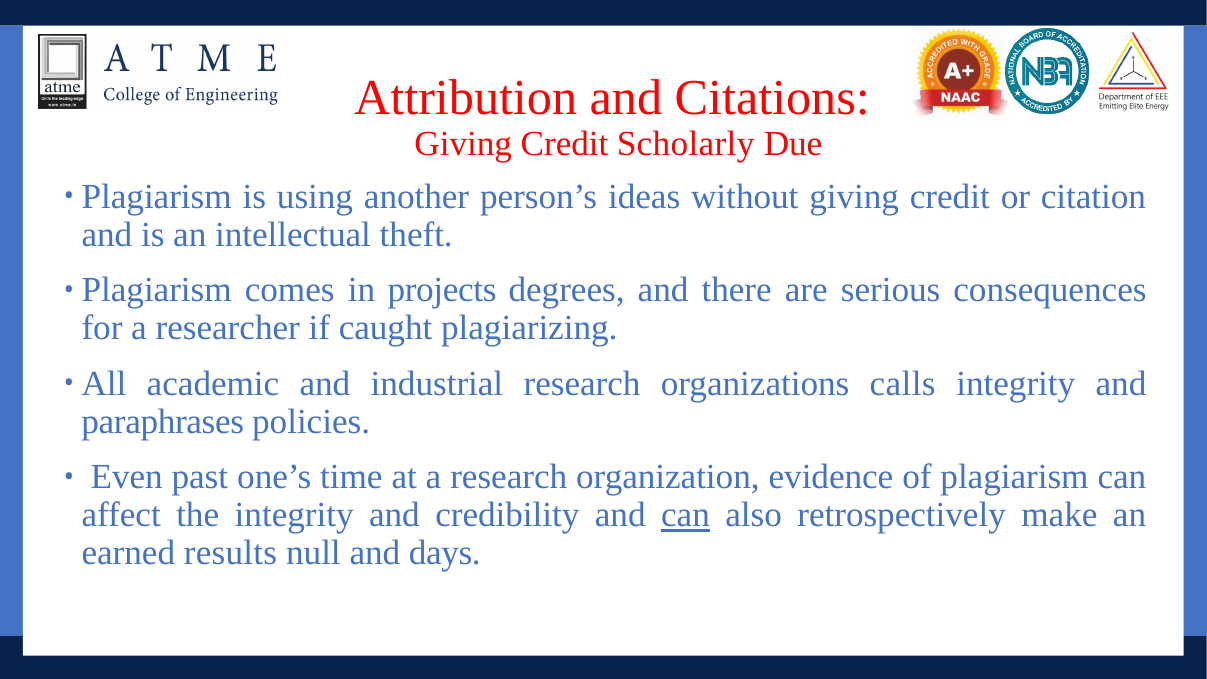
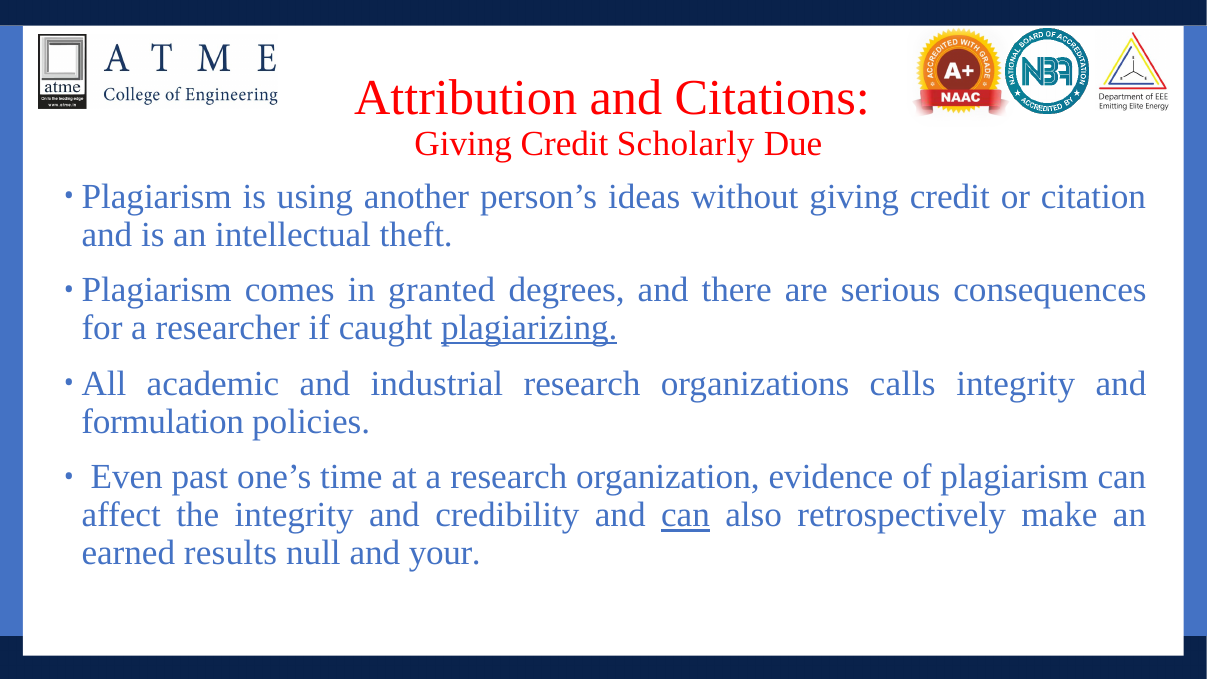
projects: projects -> granted (442, 290)
plagiarizing underline: none -> present (529, 328)
paraphrases: paraphrases -> formulation (163, 422)
days: days -> your (445, 553)
